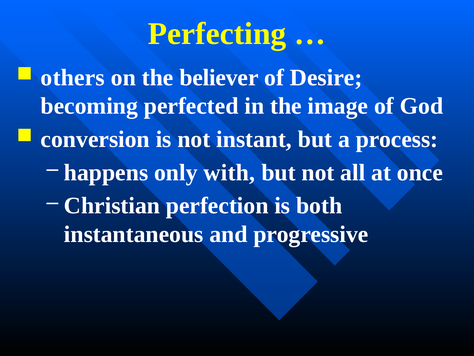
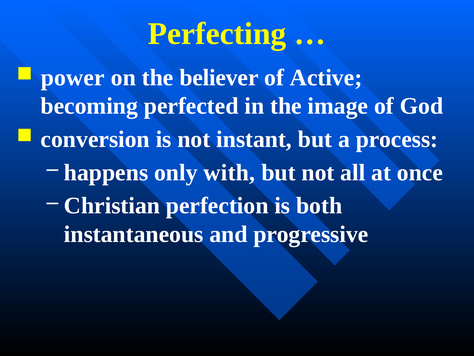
others: others -> power (73, 77)
Desire: Desire -> Active (326, 77)
